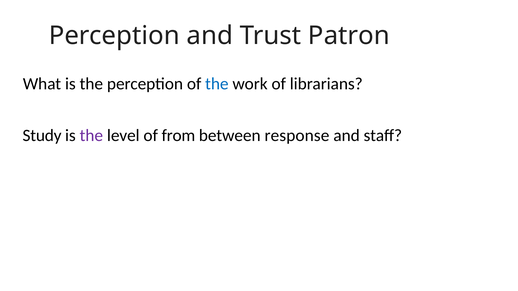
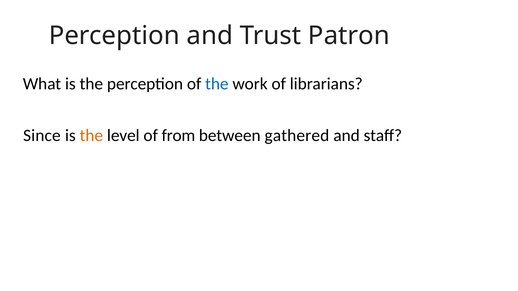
Study: Study -> Since (42, 136)
the colour: purple -> orange (91, 136)
response: response -> gathered (297, 136)
